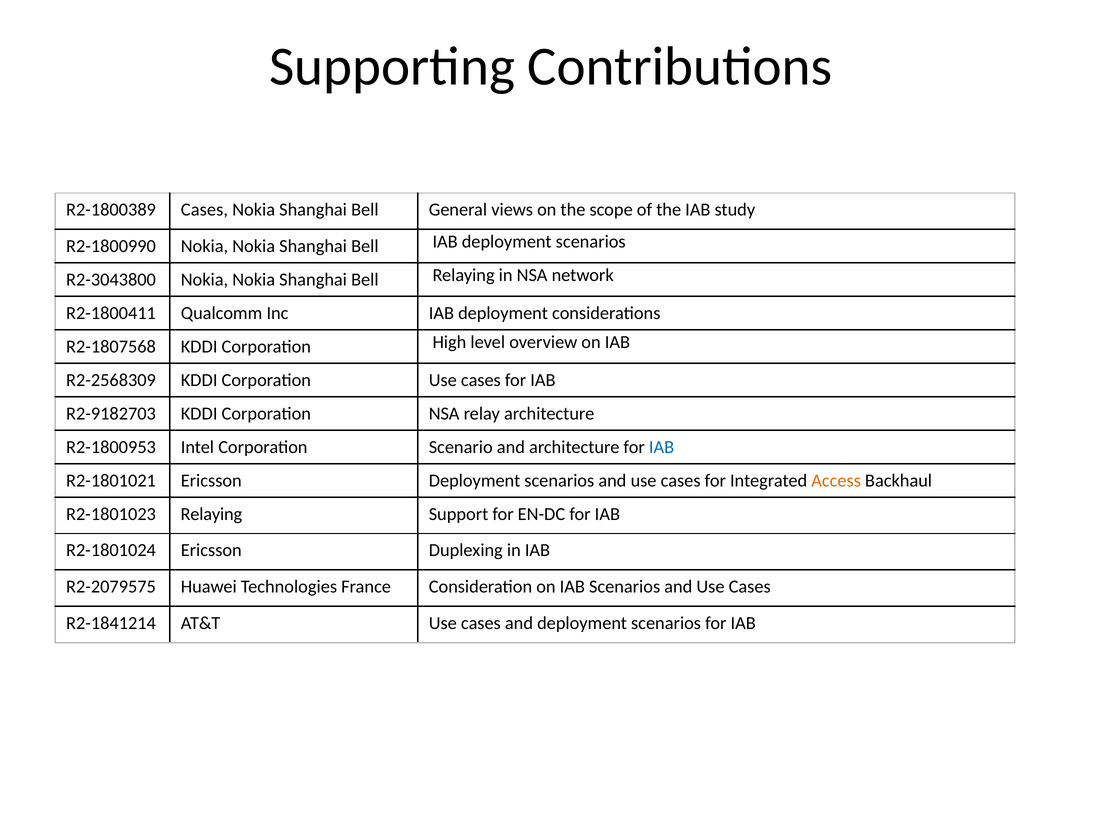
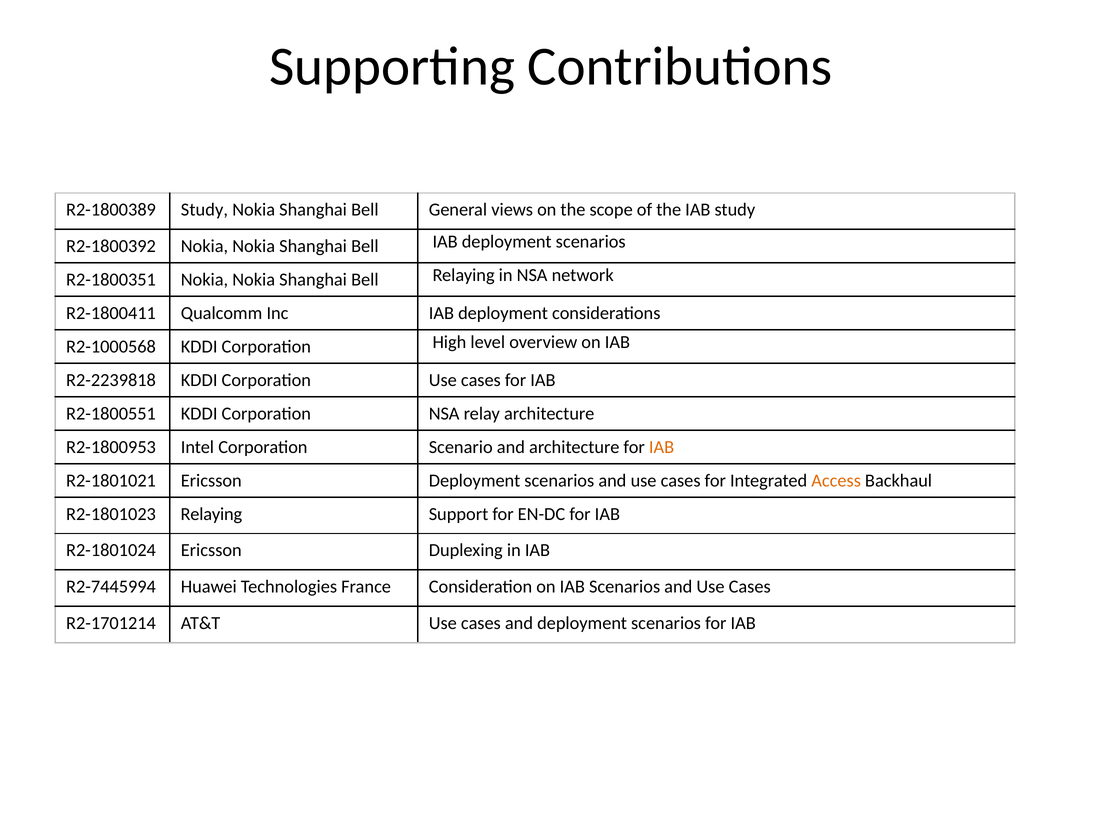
R2-1800389 Cases: Cases -> Study (204, 210)
R2-1800990: R2-1800990 -> R2-1800392 (111, 246)
R2-3043800: R2-3043800 -> R2-1800351 (111, 280)
R2-1807568: R2-1807568 -> R2-1000568 (111, 346)
R2-2568309: R2-2568309 -> R2-2239818 (111, 380)
R2-9182703: R2-9182703 -> R2-1800551 (111, 413)
IAB colour: blue -> orange (662, 447)
R2-2079575: R2-2079575 -> R2-7445994 (111, 586)
R2-1841214: R2-1841214 -> R2-1701214 (111, 623)
